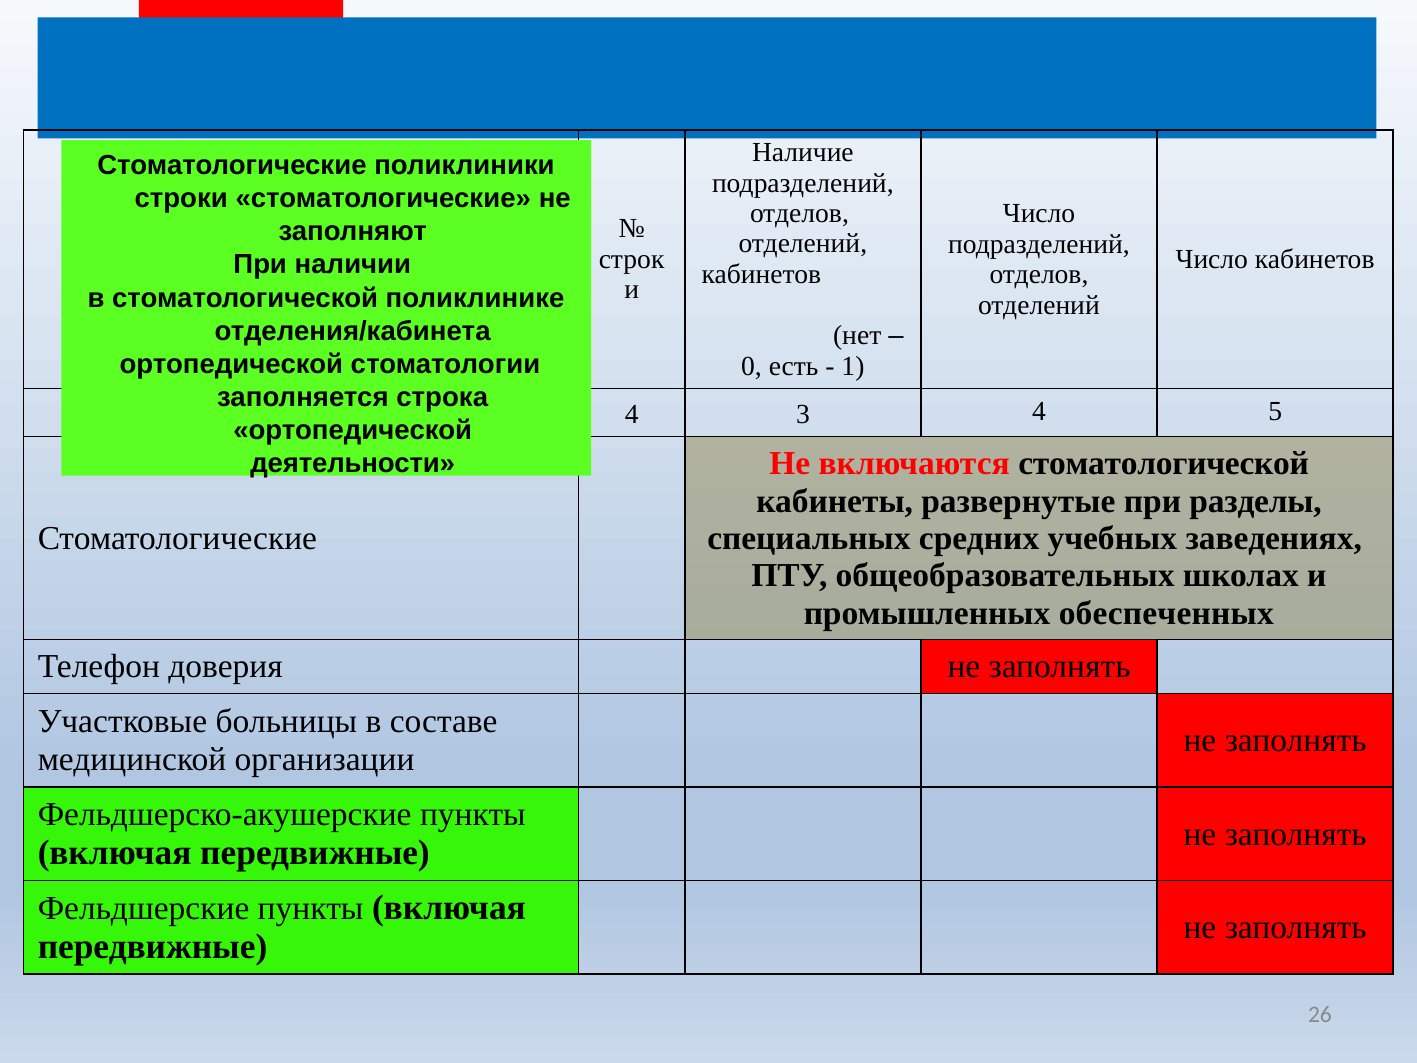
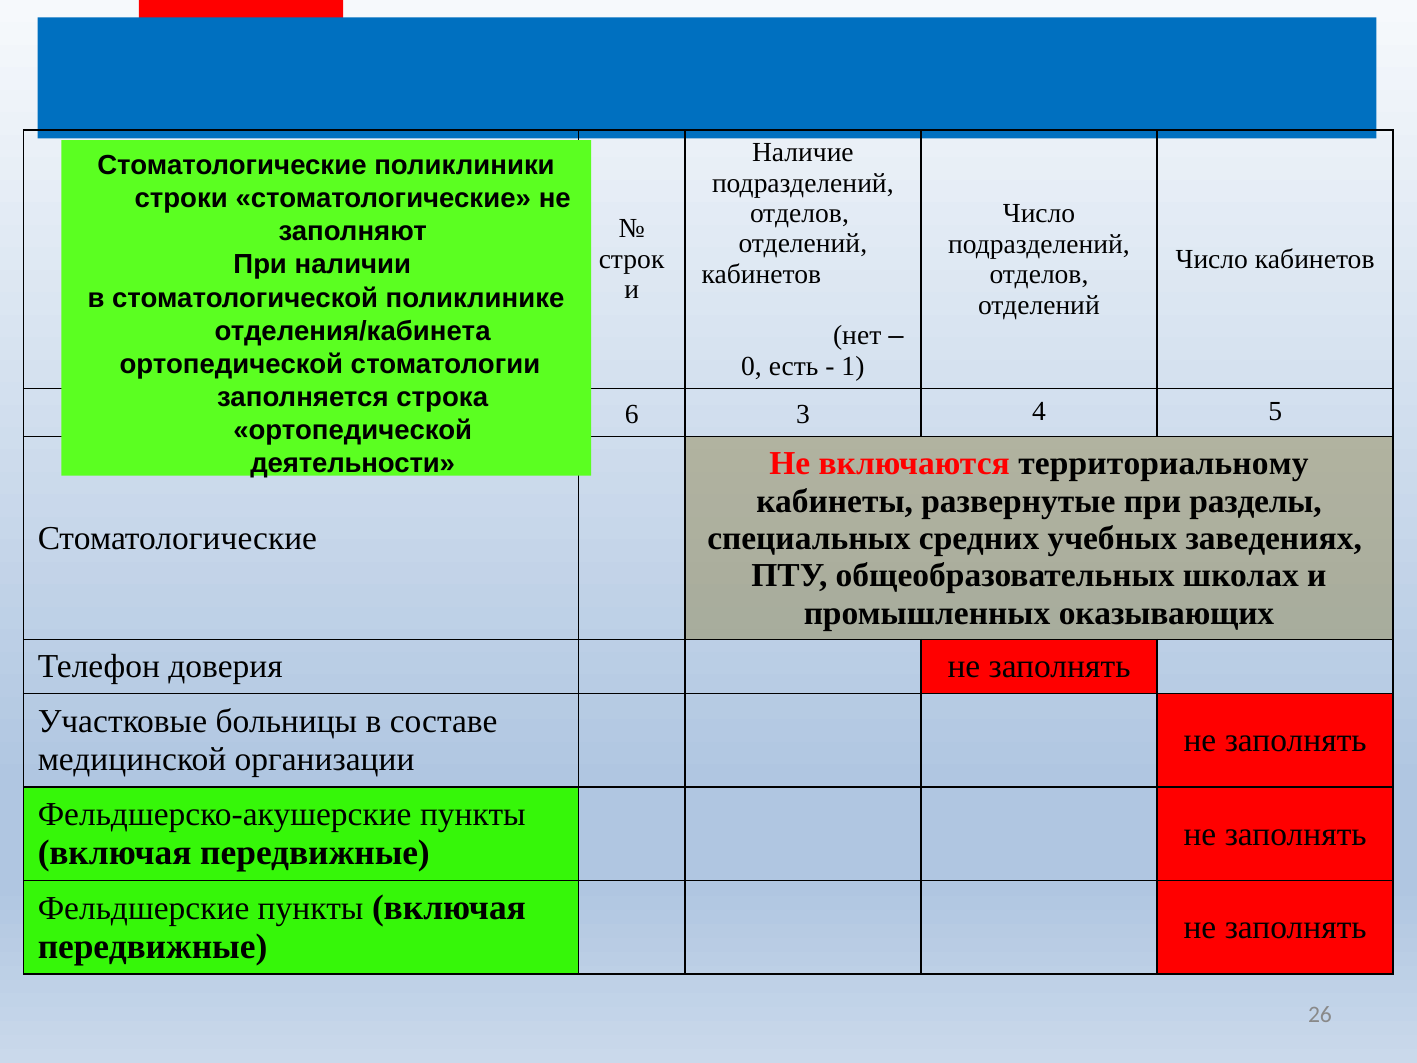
4: 4 -> 6 (632, 414)
включаются стоматологической: стоматологической -> территориальному (1163, 464)
обеспеченных: обеспеченных -> оказывающих (1166, 613)
